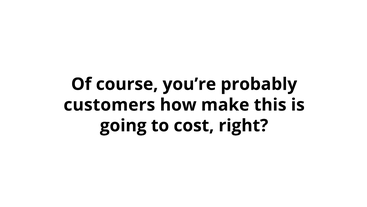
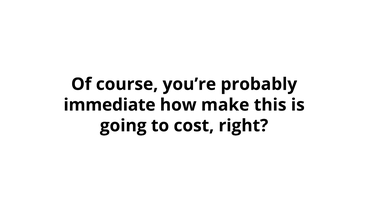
customers: customers -> immediate (110, 105)
